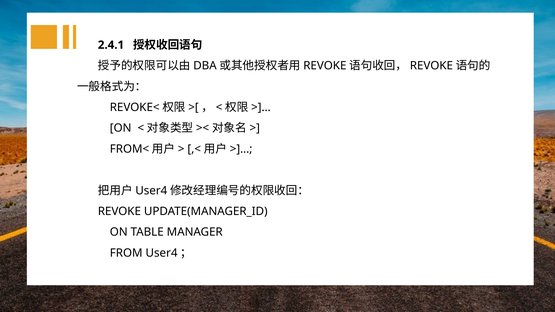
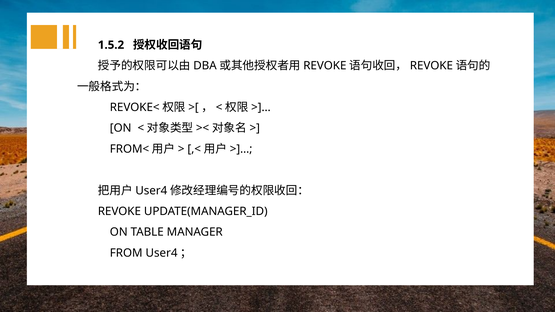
2.4.1: 2.4.1 -> 1.5.2 (111, 45)
